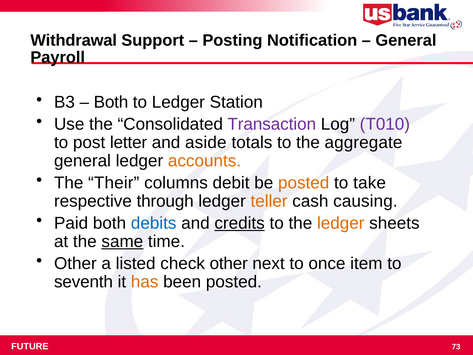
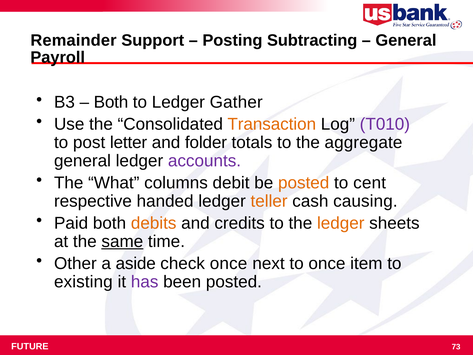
Withdrawal: Withdrawal -> Remainder (74, 40)
Notification: Notification -> Subtracting (312, 40)
Station: Station -> Gather (236, 102)
Transaction colour: purple -> orange (272, 124)
aside: aside -> folder (206, 142)
accounts colour: orange -> purple (204, 161)
Their: Their -> What (114, 183)
take: take -> cent (370, 183)
through: through -> handed (165, 201)
debits colour: blue -> orange (154, 223)
credits underline: present -> none (240, 223)
listed: listed -> aside (136, 263)
check other: other -> once (229, 263)
seventh: seventh -> existing (83, 282)
has colour: orange -> purple (145, 282)
